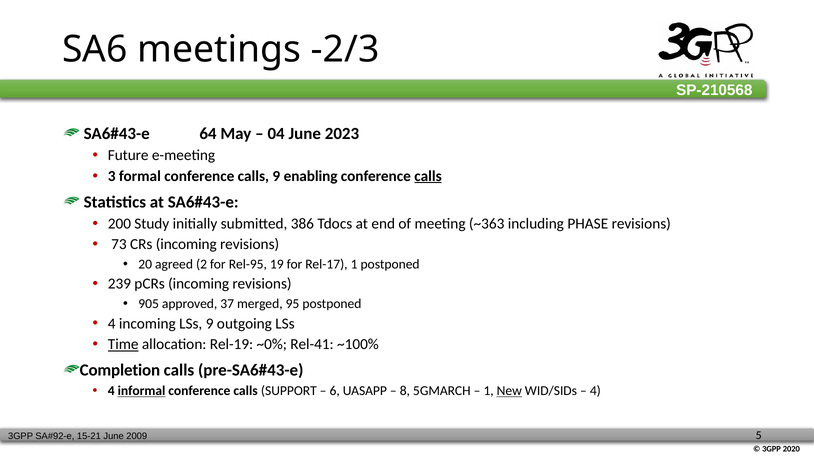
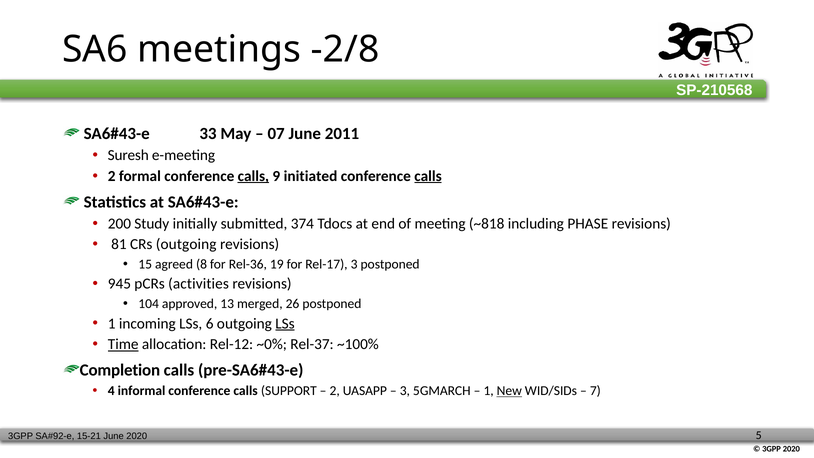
-2/3: -2/3 -> -2/8 (345, 49)
64: 64 -> 33 (208, 134)
04: 04 -> 07 (276, 134)
2023: 2023 -> 2011 (342, 134)
Future: Future -> Suresh (128, 155)
3: 3 -> 2 (112, 176)
calls underline: none -> present (253, 176)
enabling: enabling -> initiated (311, 176)
386: 386 -> 374 (302, 224)
~363: ~363 -> ~818 (487, 224)
73: 73 -> 81 (119, 244)
CRs incoming: incoming -> outgoing (186, 244)
20: 20 -> 15 (145, 264)
2: 2 -> 8 (202, 264)
Rel-95: Rel-95 -> Rel-36 (248, 264)
Rel-17 1: 1 -> 3 (354, 264)
239: 239 -> 945 (119, 284)
pCRs incoming: incoming -> activities (199, 284)
905: 905 -> 104 (149, 304)
37: 37 -> 13 (227, 304)
95: 95 -> 26 (292, 304)
4: 4 -> 1 (112, 323)
LSs 9: 9 -> 6 (210, 323)
LSs underline: none -> present (285, 323)
Rel-19: Rel-19 -> Rel-12 (232, 344)
Rel-41: Rel-41 -> Rel-37 (312, 344)
informal underline: present -> none (142, 391)
6: 6 -> 2 (335, 391)
8: 8 -> 3 (405, 391)
4: 4 -> 7 (595, 391)
June 2009: 2009 -> 2020 (137, 436)
